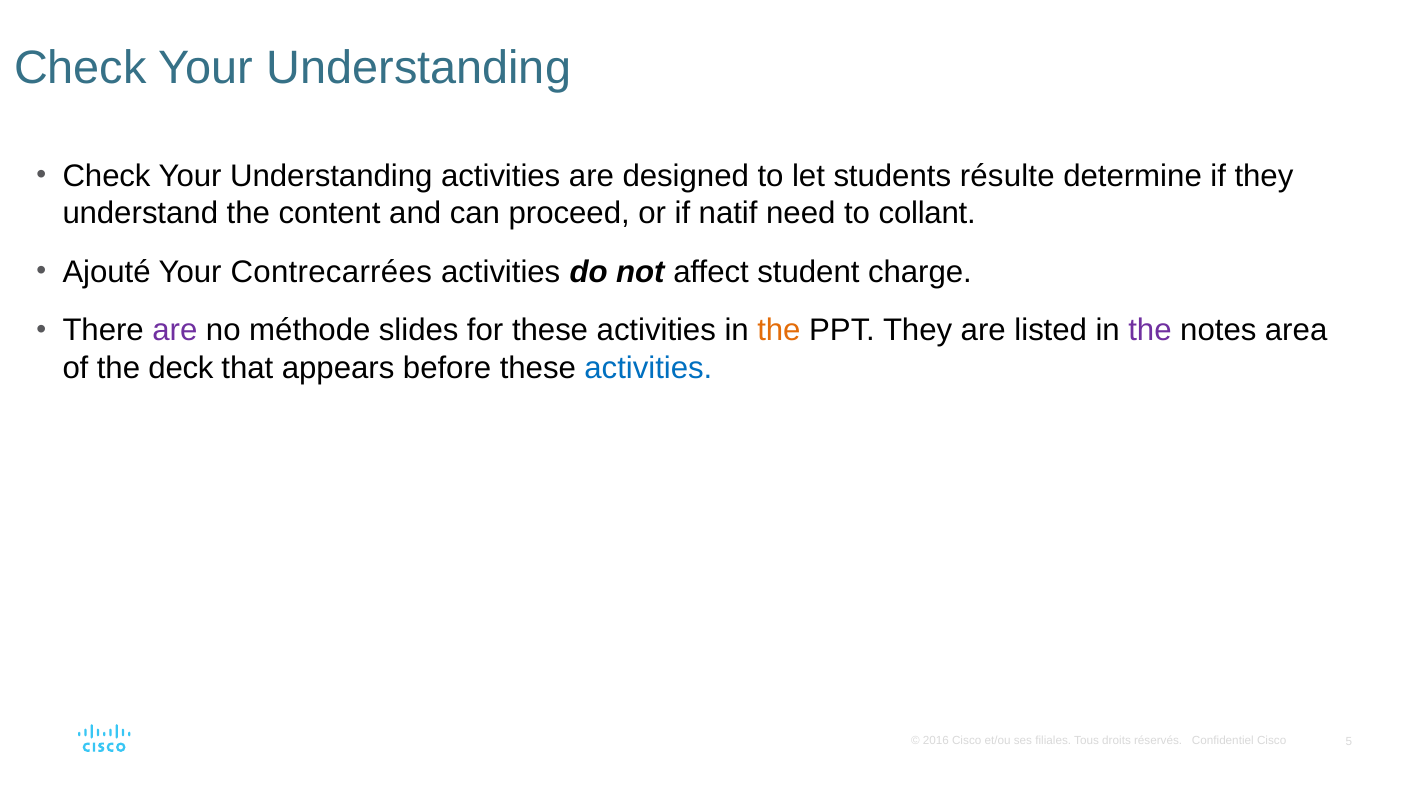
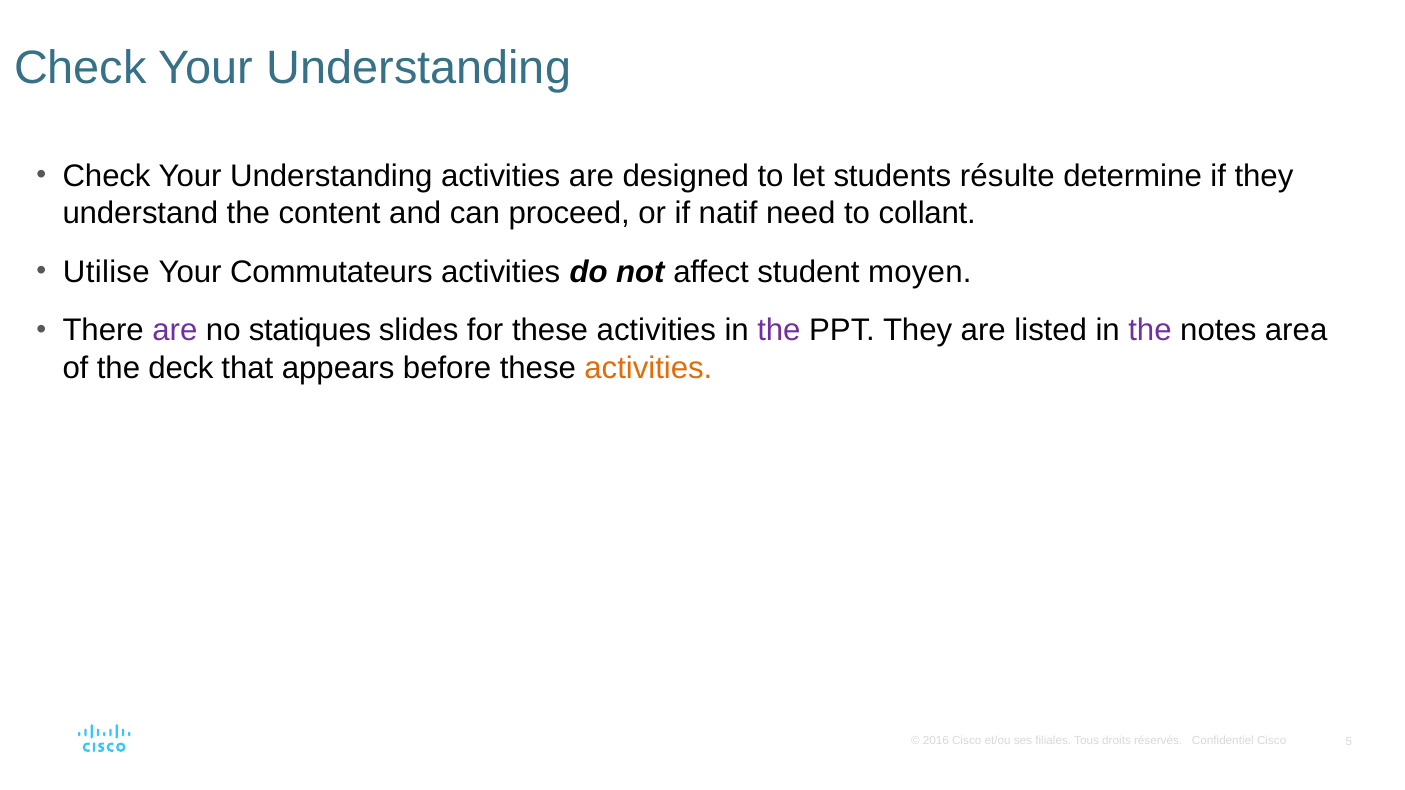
Ajouté: Ajouté -> Utilise (106, 272)
Contrecarrées: Contrecarrées -> Commutateurs (331, 272)
charge: charge -> moyen (920, 272)
méthode: méthode -> statiques (310, 331)
the colour: orange -> purple (779, 331)
activities colour: blue -> orange (648, 368)
